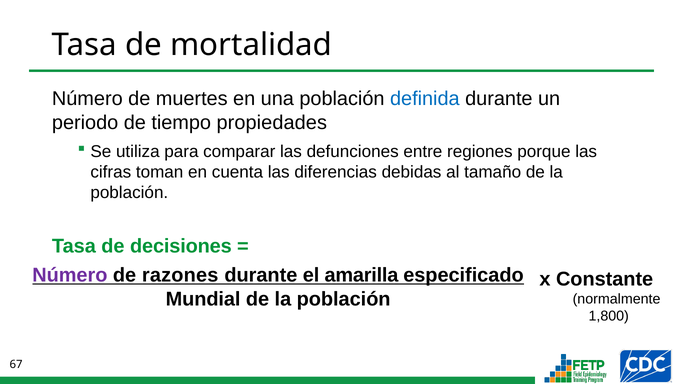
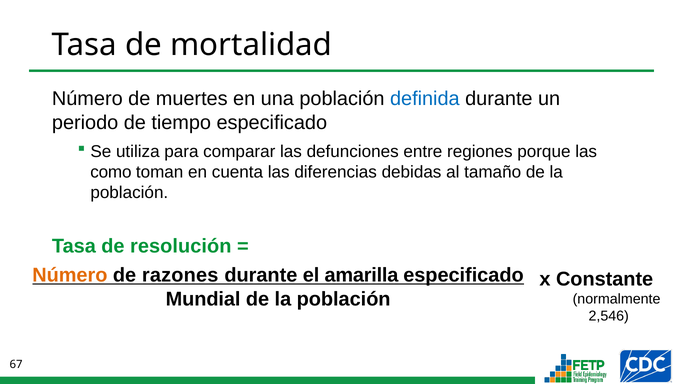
tiempo propiedades: propiedades -> especificado (272, 123)
cifras: cifras -> como (111, 172)
decisiones: decisiones -> resolución (181, 246)
Número colour: purple -> orange (70, 276)
1,800: 1,800 -> 2,546 (609, 316)
